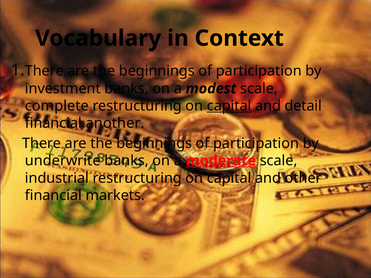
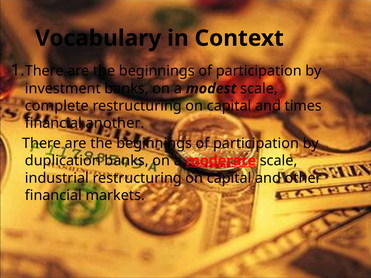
capital underline: present -> none (229, 106)
detail: detail -> times (303, 106)
underwrite: underwrite -> duplication (63, 161)
